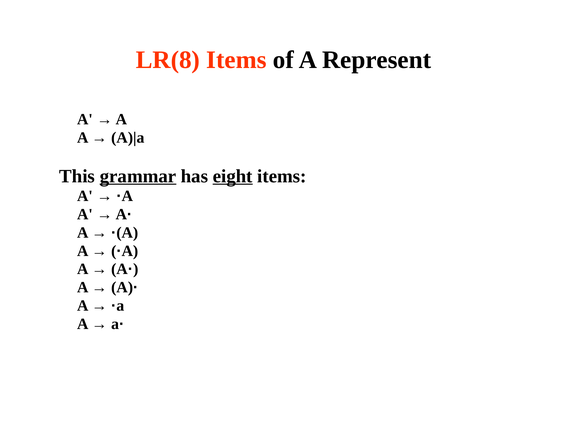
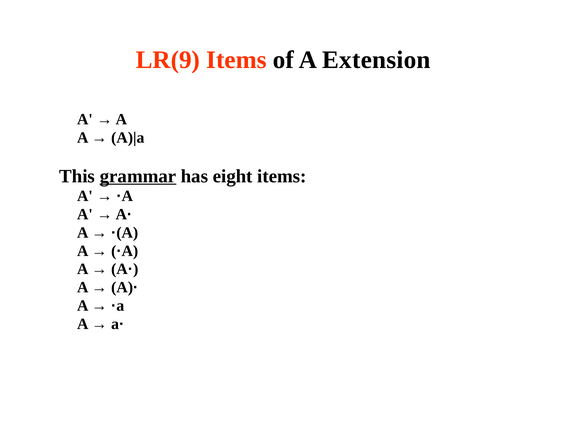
LR(8: LR(8 -> LR(9 (168, 60)
Represent: Represent -> Extension (376, 60)
eight underline: present -> none (233, 176)
